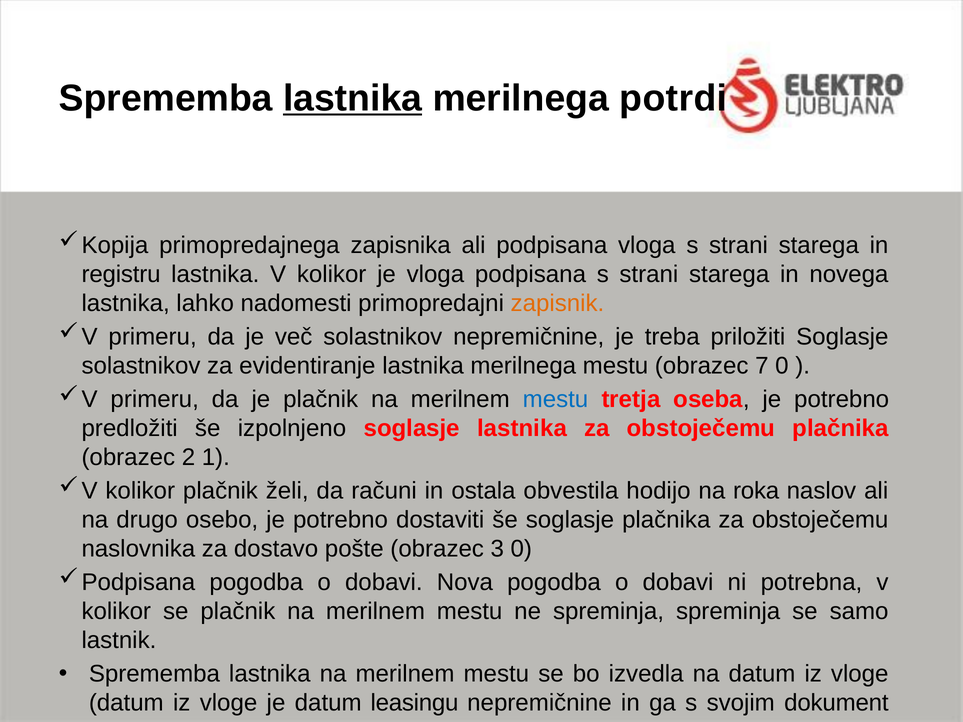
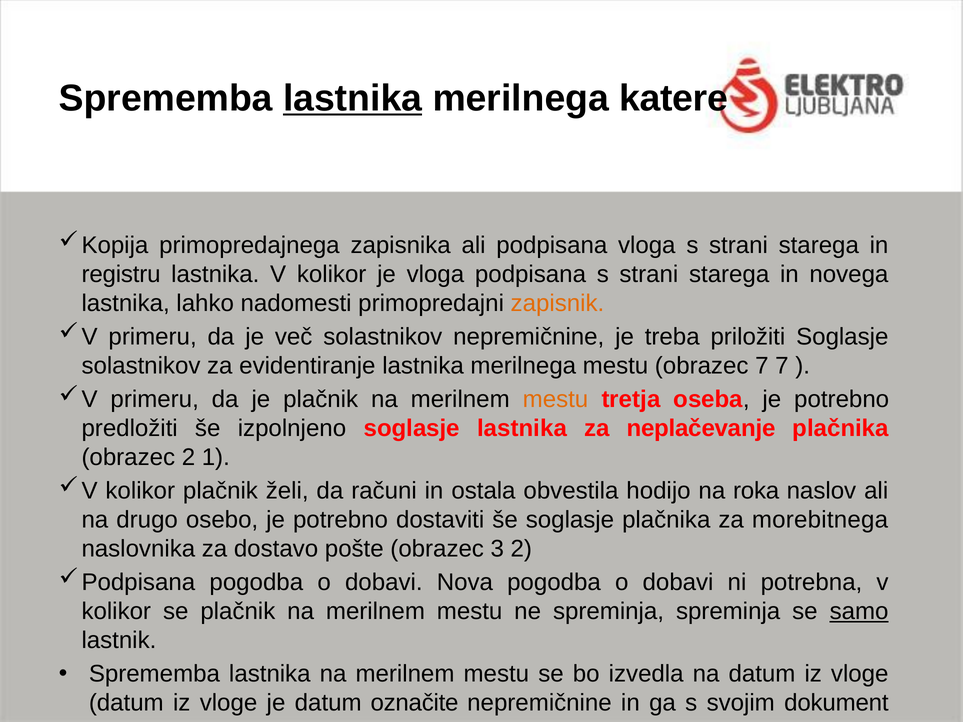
potrdi: potrdi -> katere (674, 98)
7 0: 0 -> 7 (782, 366)
mestu colour: blue -> orange (555, 400)
lastnika za obstoječemu: obstoječemu -> neplačevanje (701, 429)
plačnika za obstoječemu: obstoječemu -> morebitnega (820, 520)
3 0: 0 -> 2 (521, 549)
samo underline: none -> present (859, 612)
leasingu: leasingu -> označite (415, 703)
